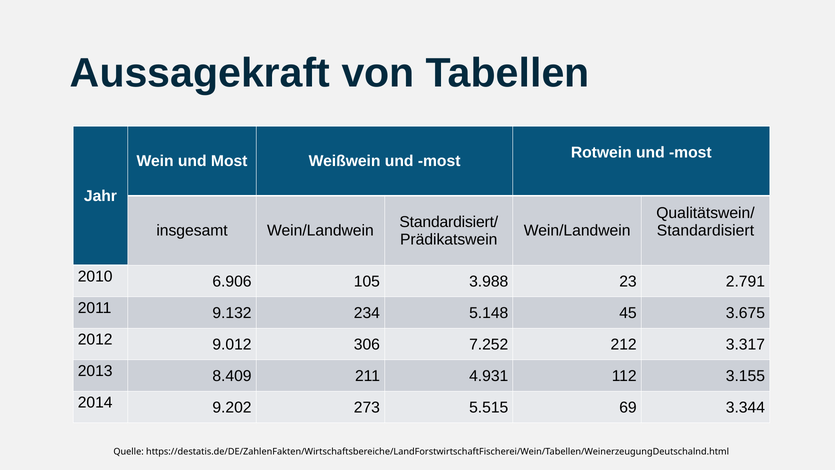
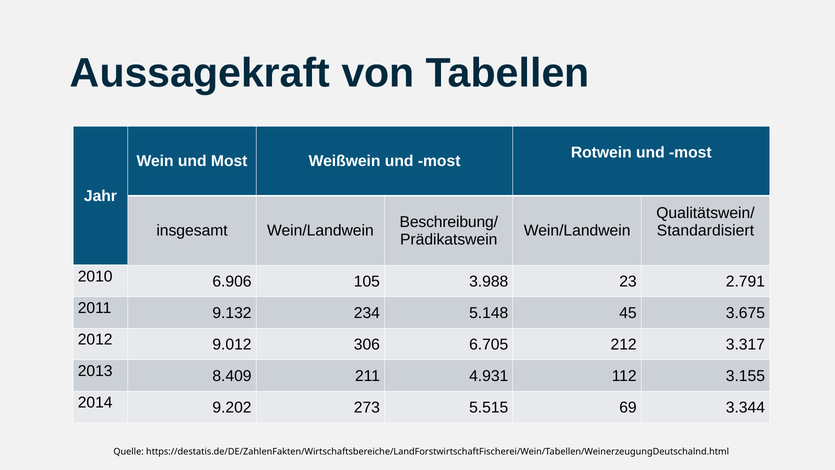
Standardisiert/: Standardisiert/ -> Beschreibung/ (449, 222)
7.252: 7.252 -> 6.705 (489, 344)
